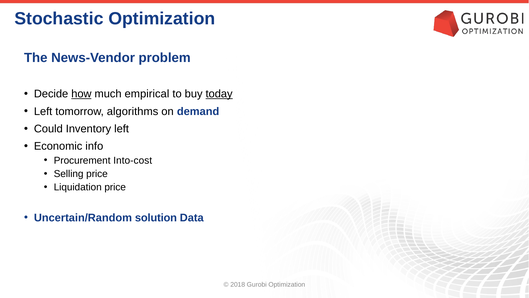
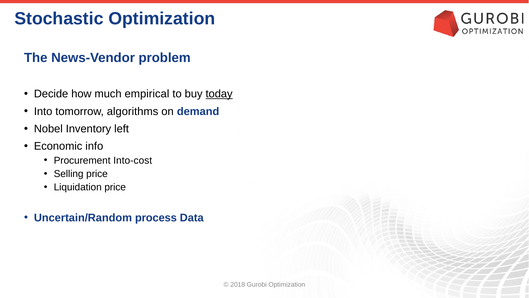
how underline: present -> none (81, 94)
Left: Left -> Into (43, 111)
Could: Could -> Nobel (48, 129)
solution: solution -> process (156, 217)
